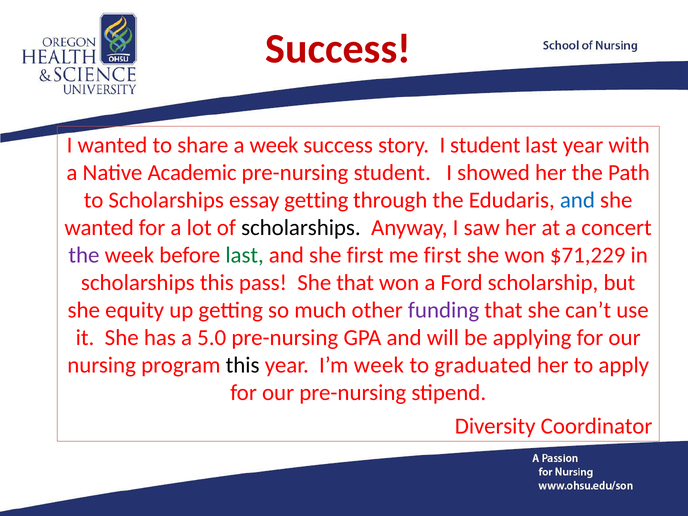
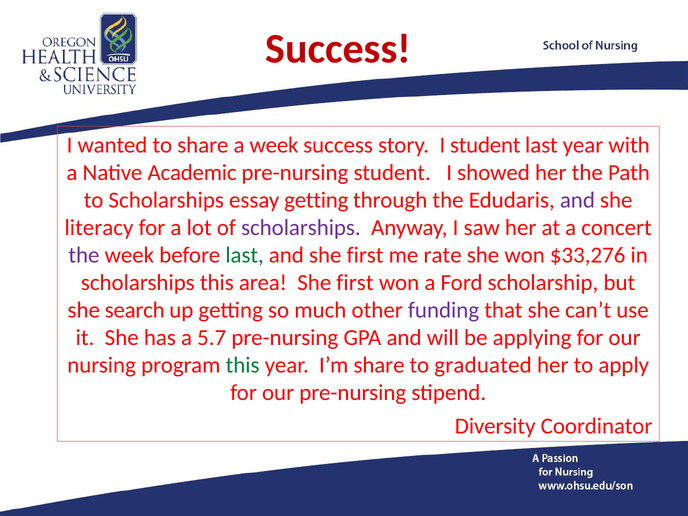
and colour: blue -> purple (577, 200)
wanted: wanted -> literacy (99, 228)
scholarships colour: black -> purple (301, 228)
me first: first -> rate (443, 255)
$71,229: $71,229 -> $33,276 (588, 255)
pass: pass -> area (263, 283)
that: that -> first (355, 283)
equity: equity -> search (135, 310)
5.0: 5.0 -> 5.7 (212, 338)
this colour: black -> green (243, 365)
I’m week: week -> share (379, 365)
